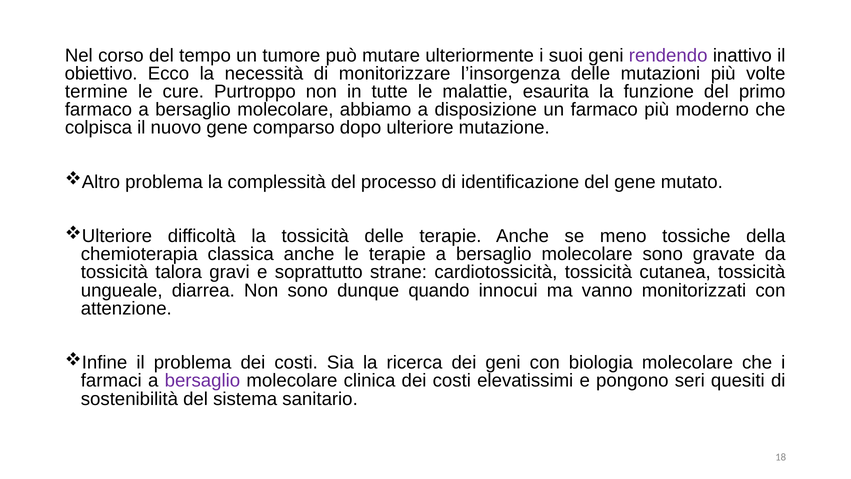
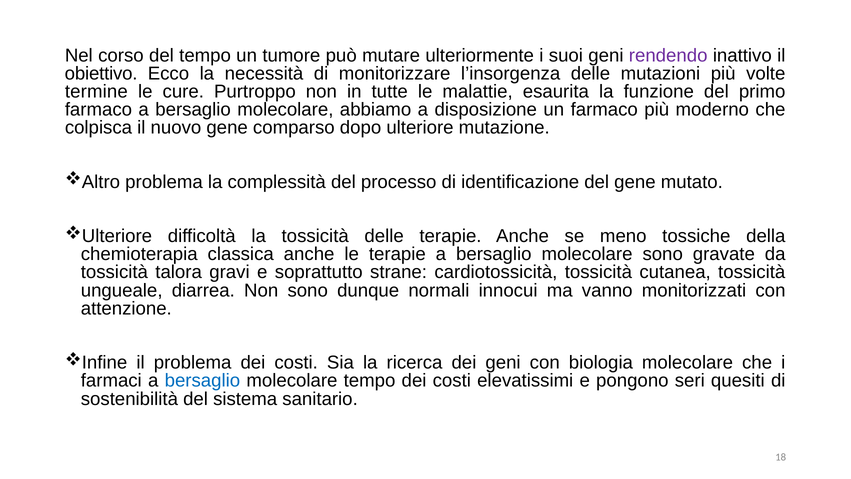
quando: quando -> normali (439, 290)
bersaglio colour: purple -> blue (202, 381)
molecolare clinica: clinica -> tempo (370, 381)
